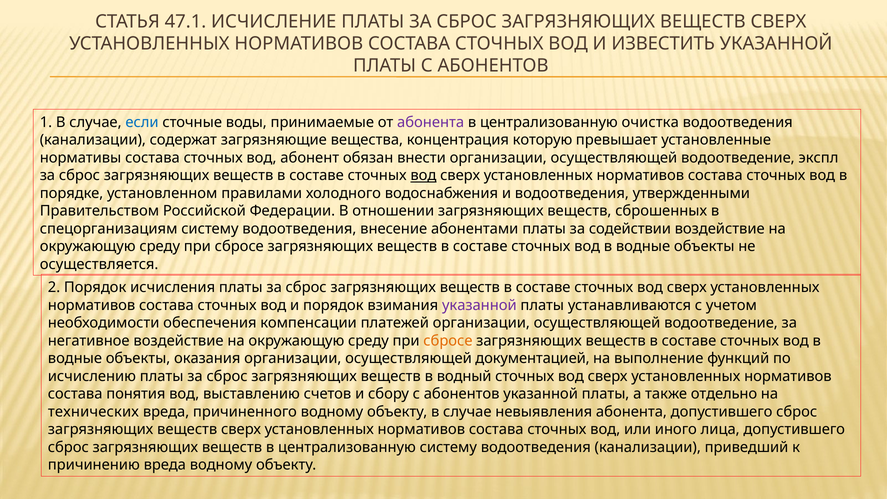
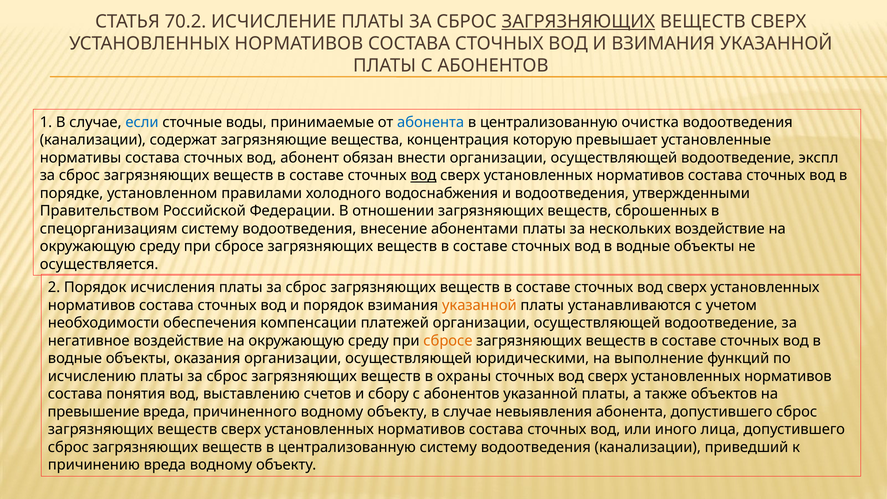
47.1: 47.1 -> 70.2 (185, 21)
ЗАГРЯЗНЯЮЩИХ underline: none -> present (578, 21)
И ИЗВЕСТИТЬ: ИЗВЕСТИТЬ -> ВЗИМАНИЯ (663, 44)
абонента colour: purple -> blue (431, 122)
содействии: содействии -> нескольких (630, 229)
указанной colour: purple -> orange (479, 305)
документацией: документацией -> юридическими (532, 358)
водный: водный -> охраны (464, 376)
отдельно: отдельно -> объектов (724, 394)
технических: технических -> превышение (94, 412)
